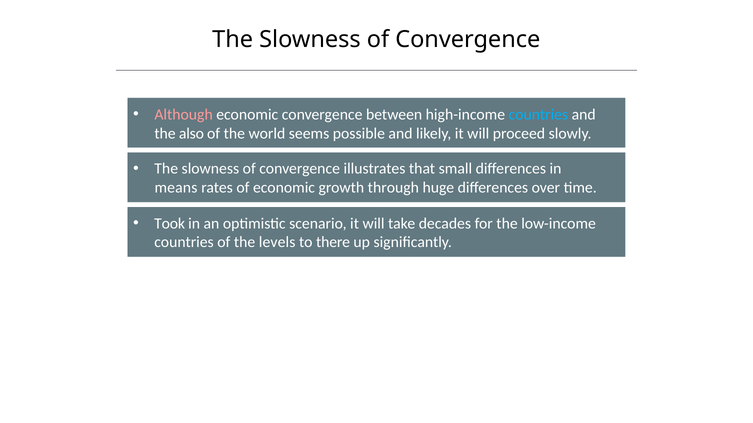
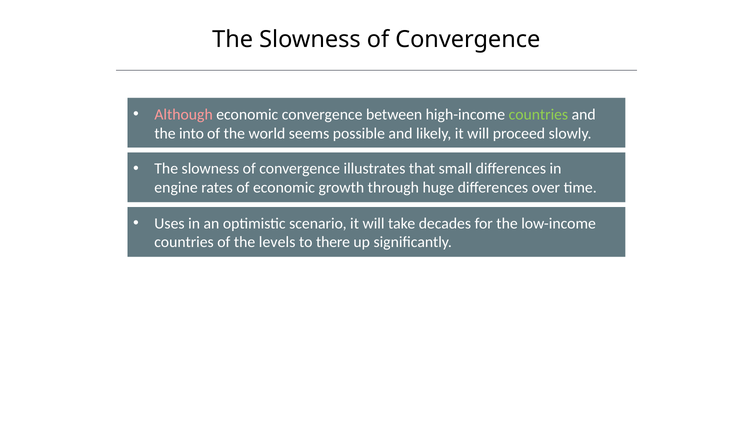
countries colour: light blue -> light green (538, 115)
also: also -> into (191, 134)
means: means -> engine (176, 188)
Took: Took -> Uses (169, 224)
